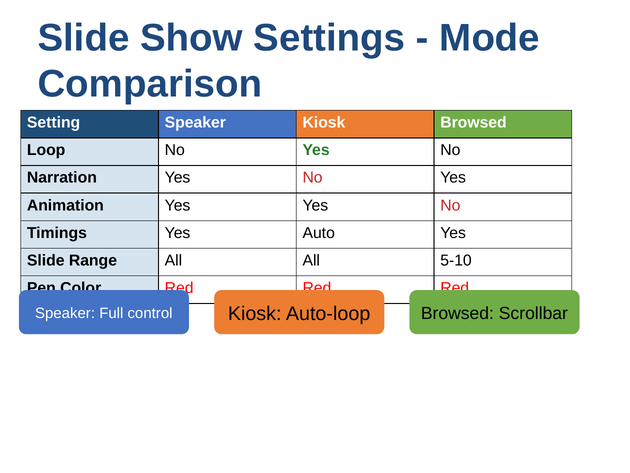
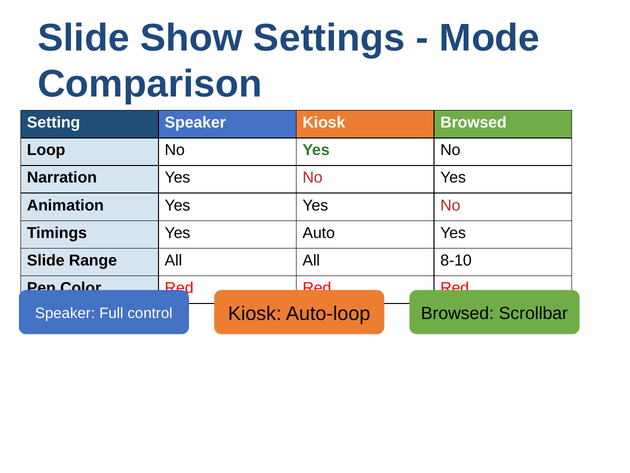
5-10: 5-10 -> 8-10 (456, 260)
